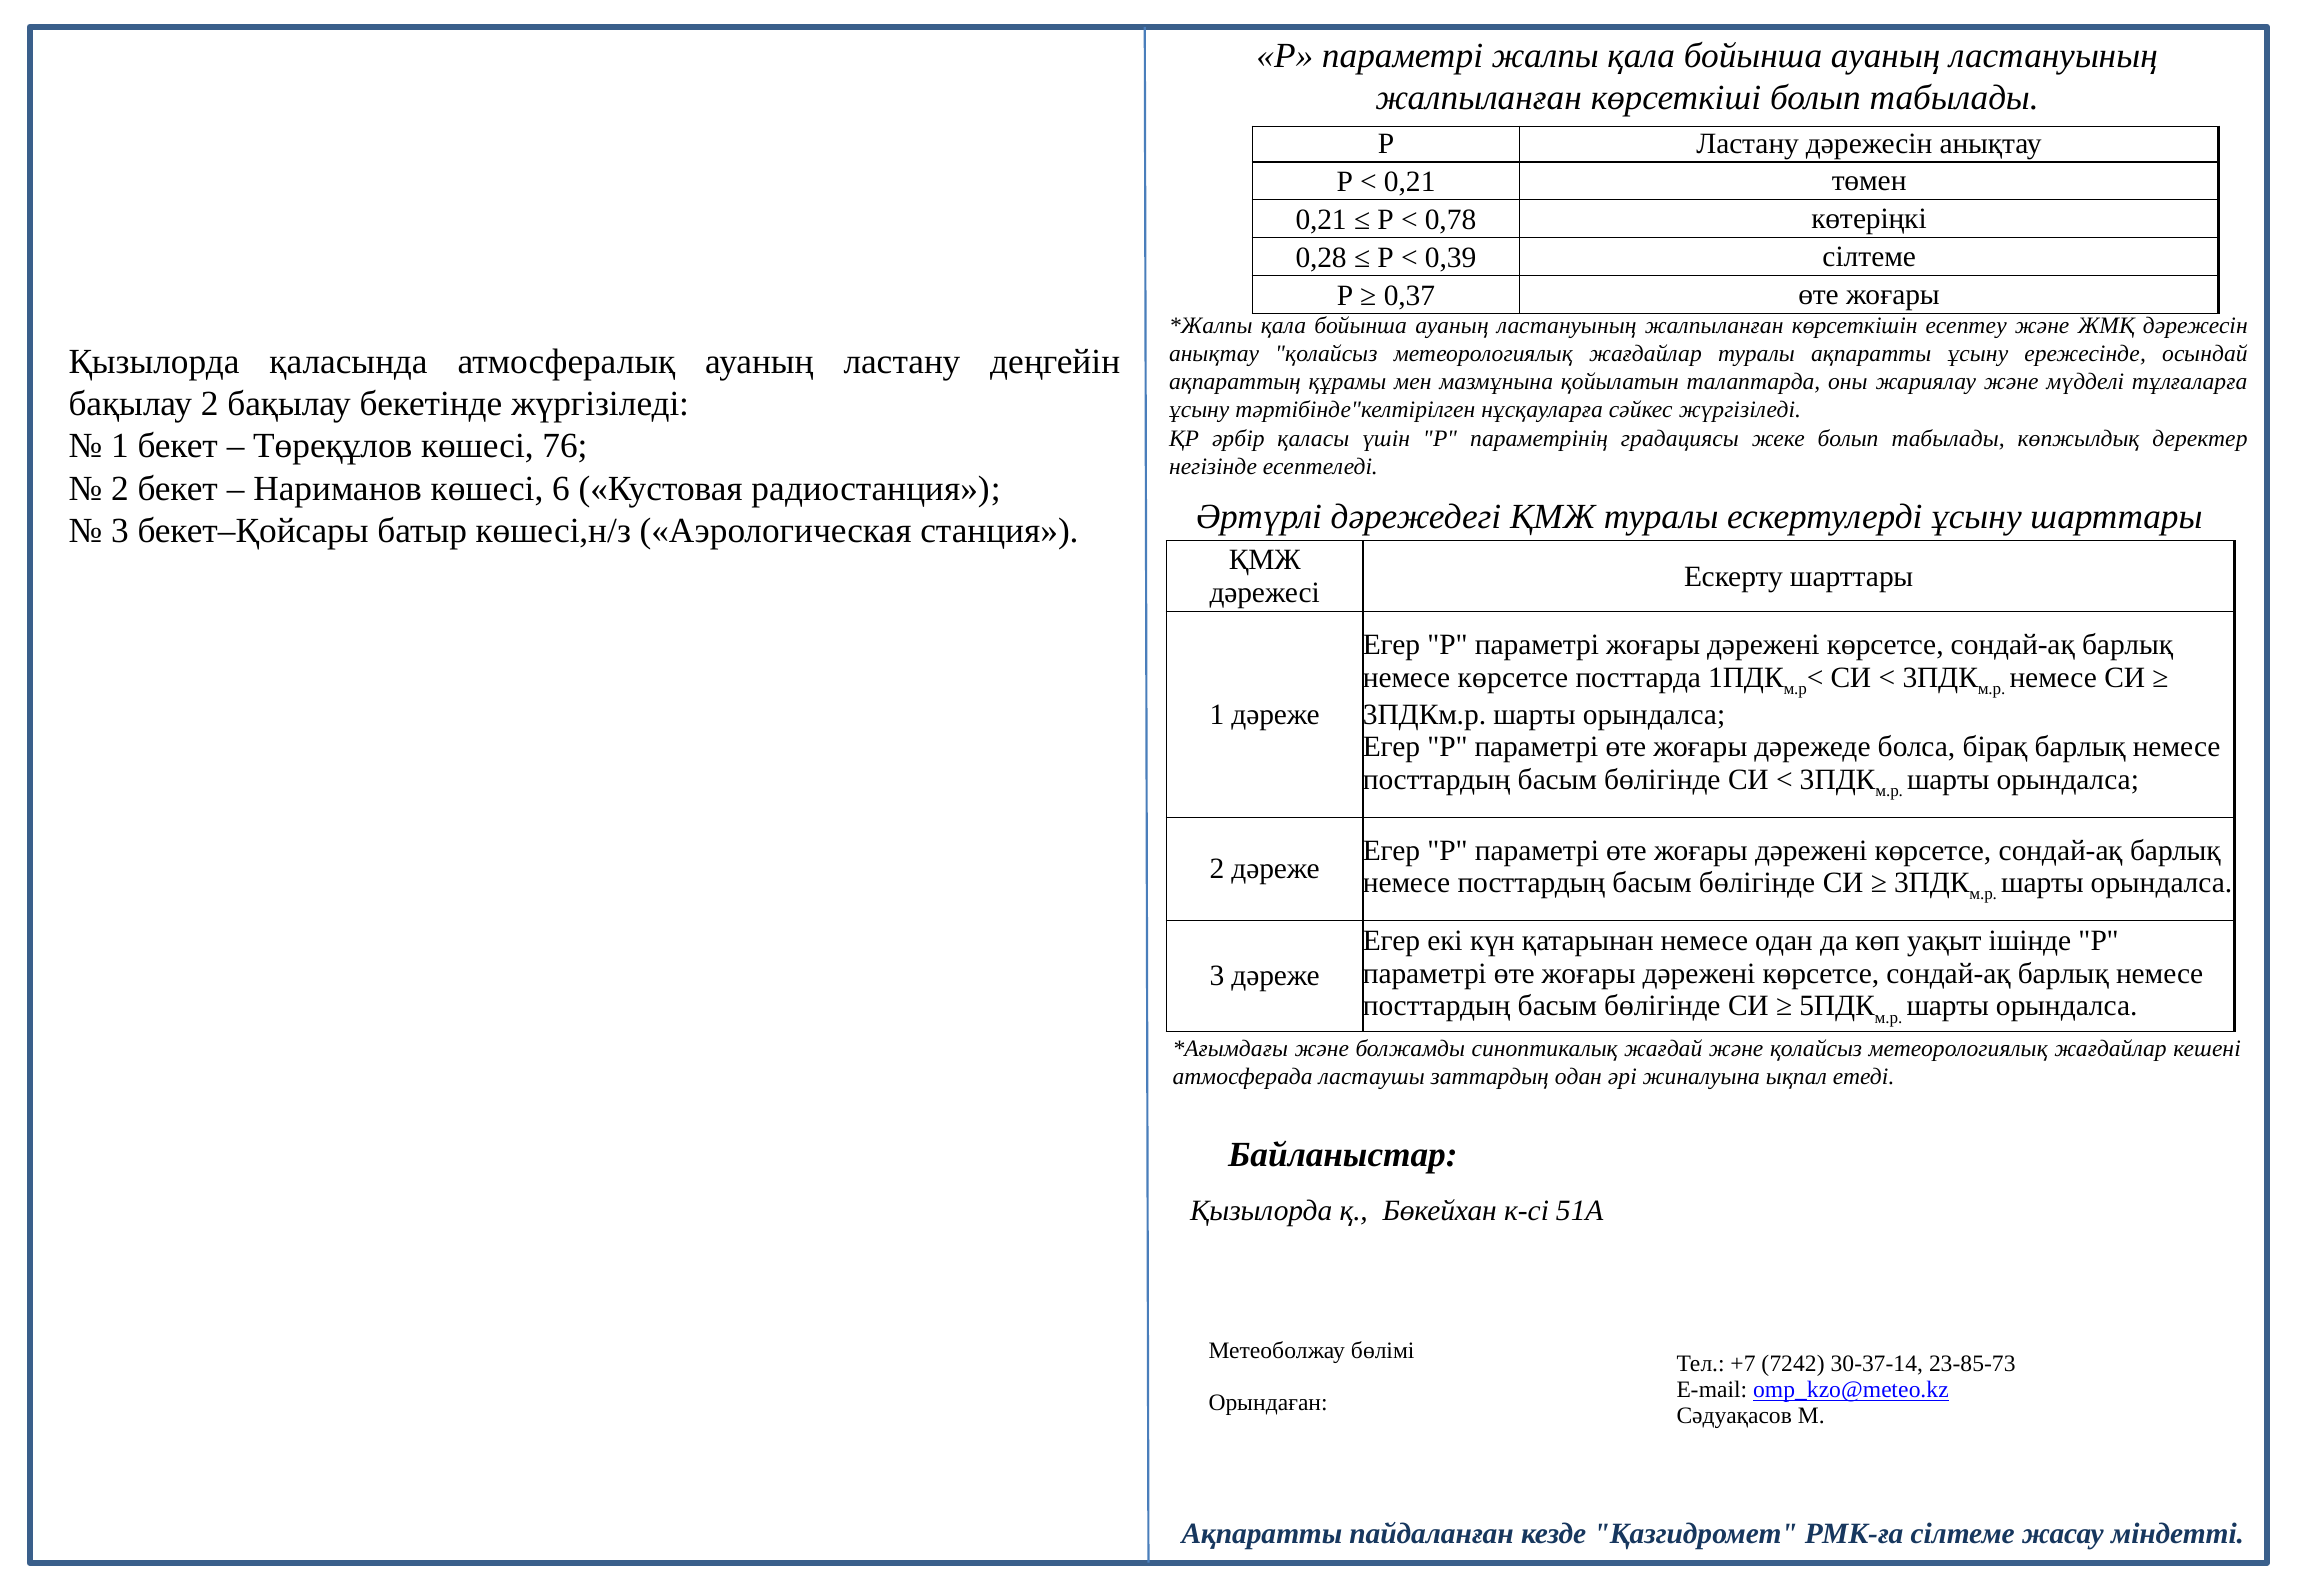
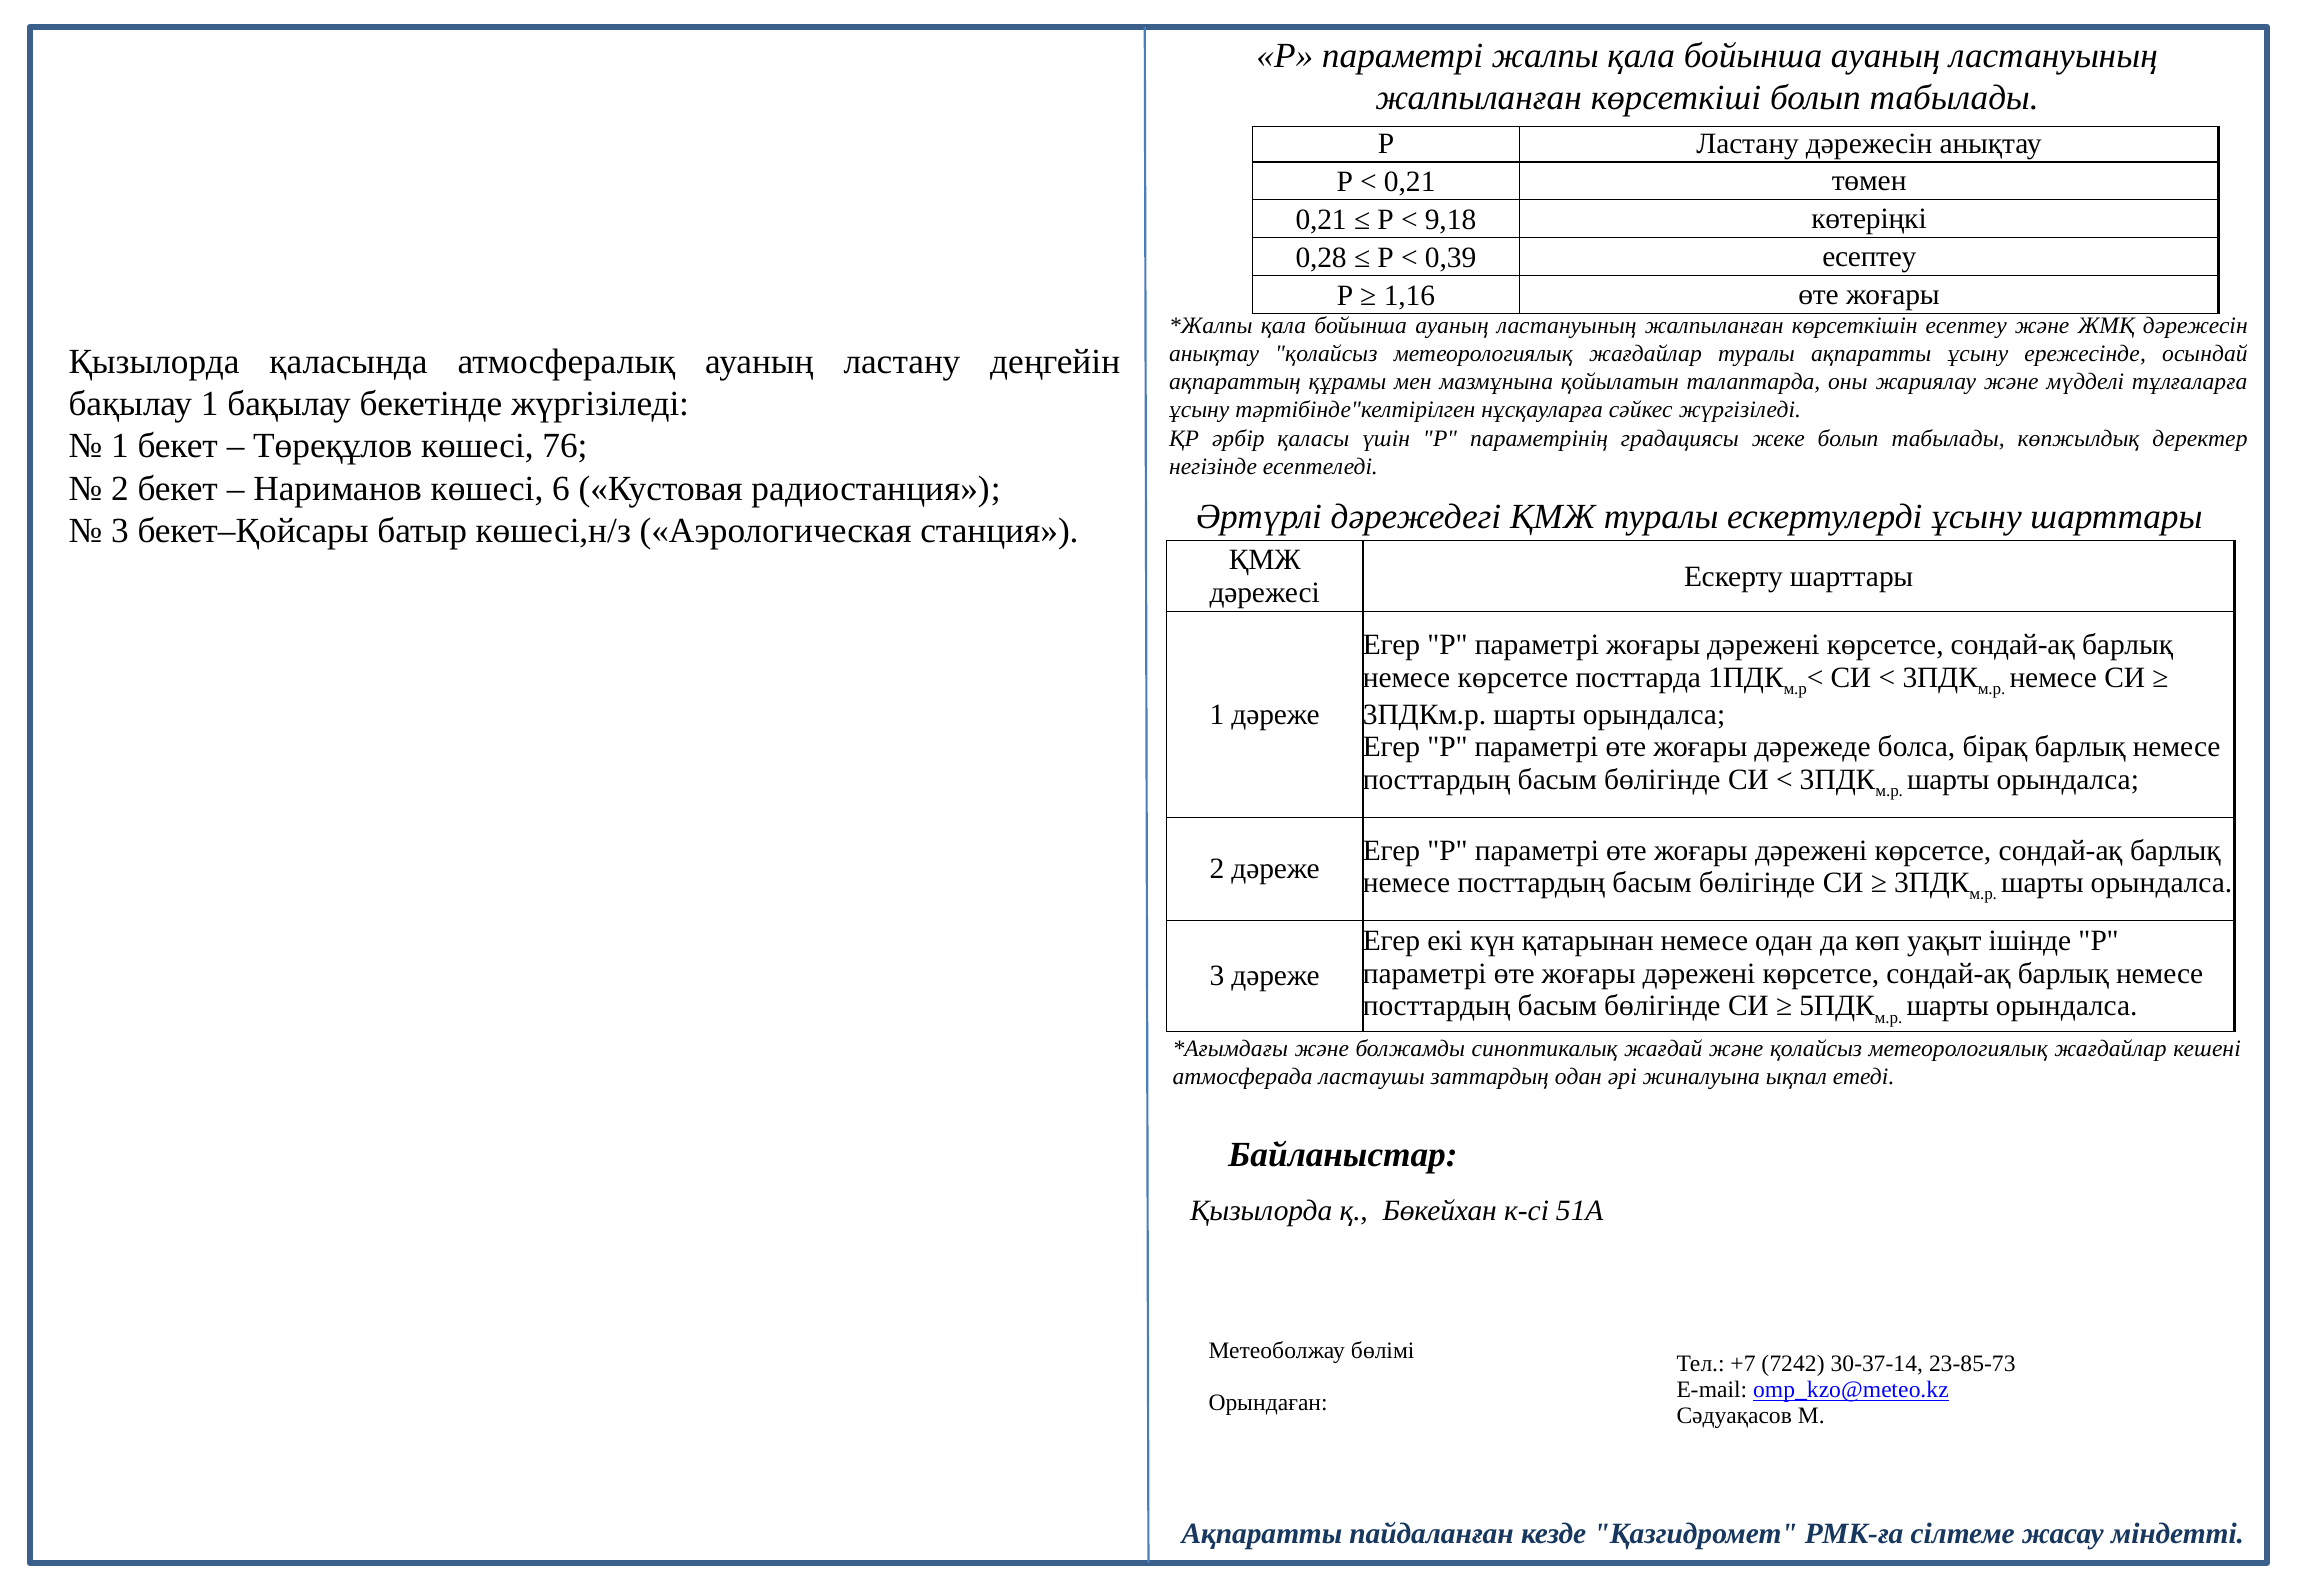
0,78: 0,78 -> 9,18 (1451, 220)
0,39 сілтеме: сілтеме -> есептеу (1869, 257)
0,37: 0,37 -> 1,16 (1409, 296)
бақылау 2: 2 -> 1 (210, 404)
